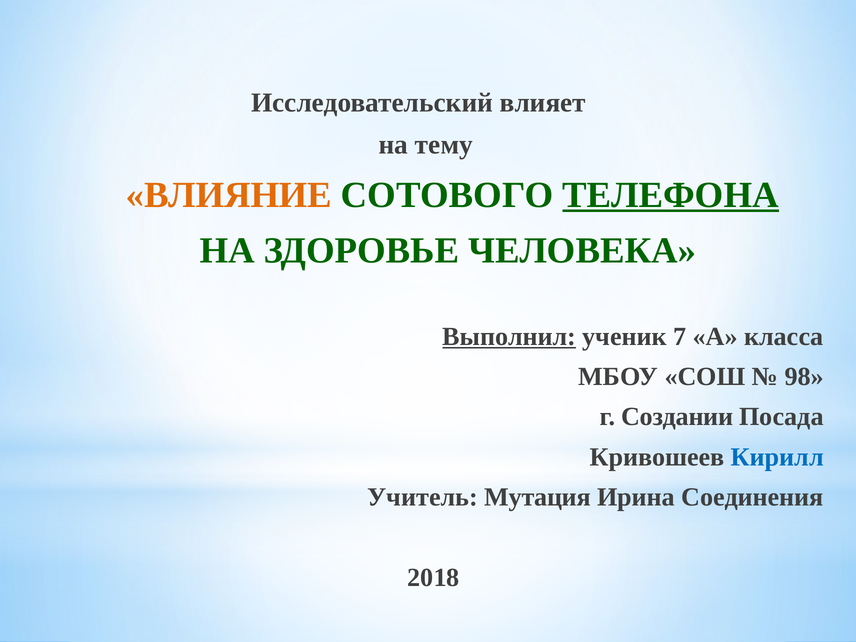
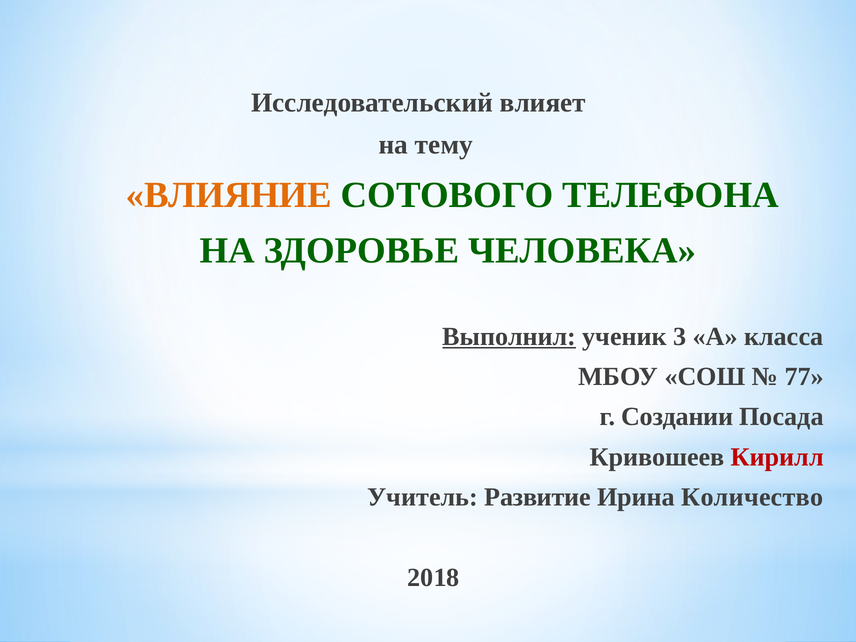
ТЕЛЕФОНА underline: present -> none (671, 195)
7: 7 -> 3 (680, 336)
98: 98 -> 77 (804, 377)
Кирилл colour: blue -> red (777, 457)
Мутация: Мутация -> Развитие (538, 497)
Соединения: Соединения -> Количество (752, 497)
